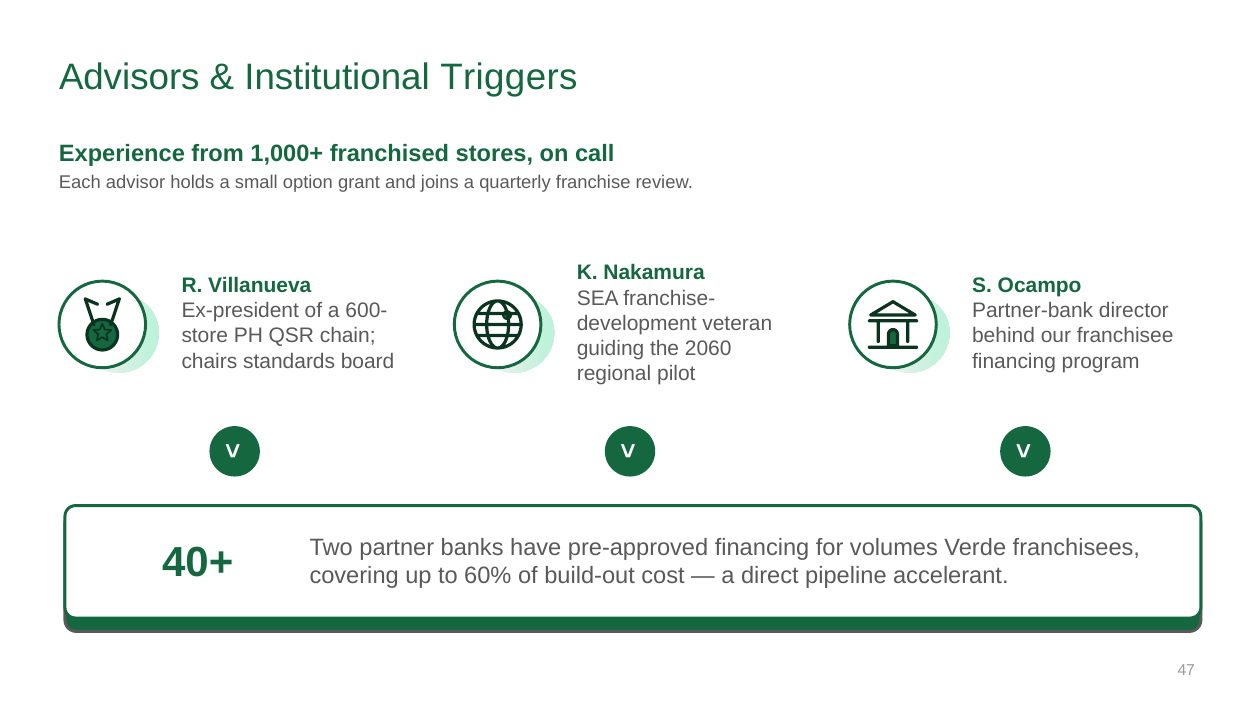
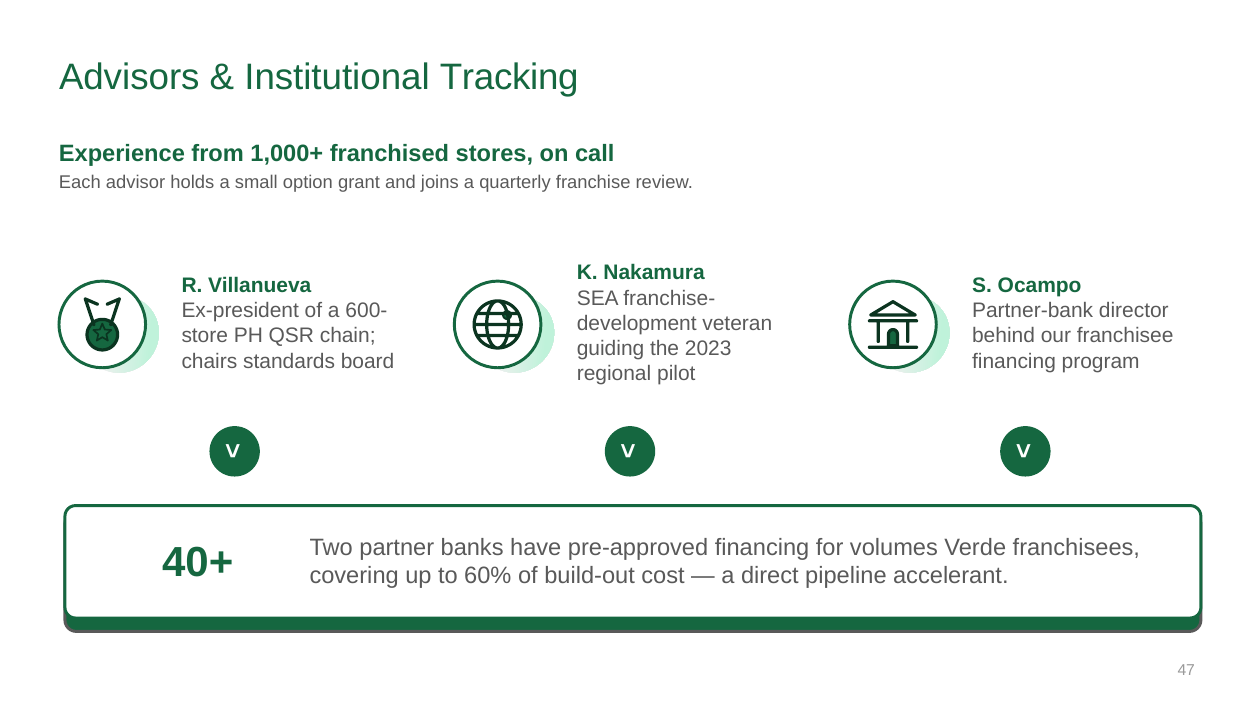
Triggers: Triggers -> Tracking (509, 77)
2060: 2060 -> 2023 (708, 348)
